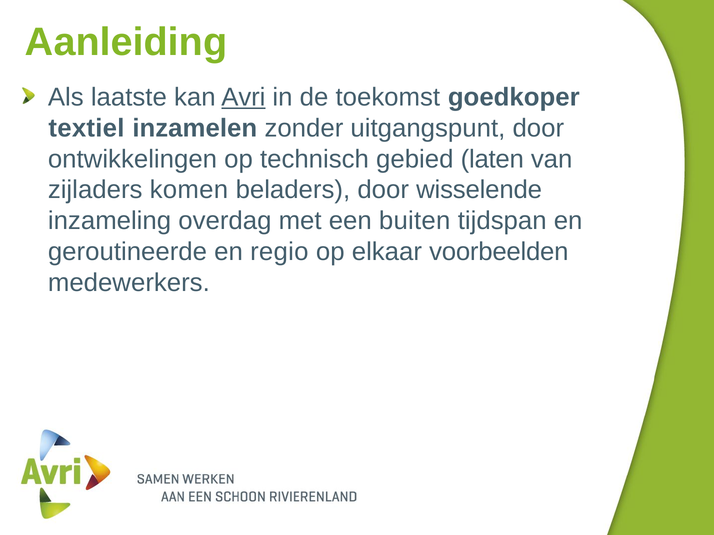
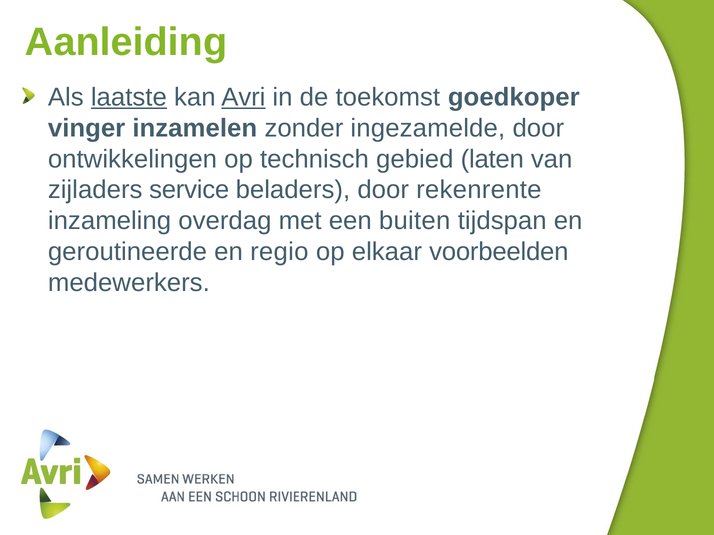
laatste underline: none -> present (129, 97)
textiel: textiel -> vinger (87, 128)
uitgangspunt: uitgangspunt -> ingezamelde (428, 128)
komen: komen -> service (189, 190)
wisselende: wisselende -> rekenrente (479, 190)
